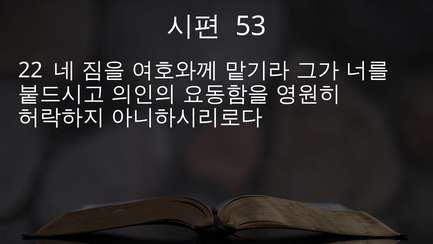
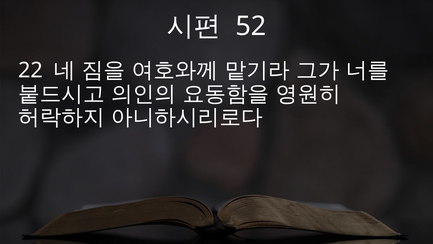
53: 53 -> 52 (251, 26)
